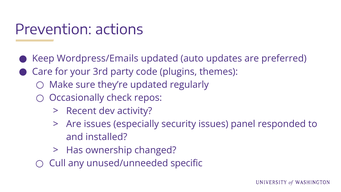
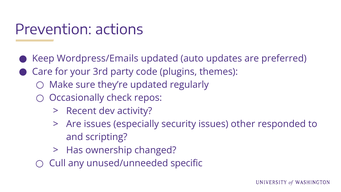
panel: panel -> other (243, 124)
installed: installed -> scripting (106, 137)
